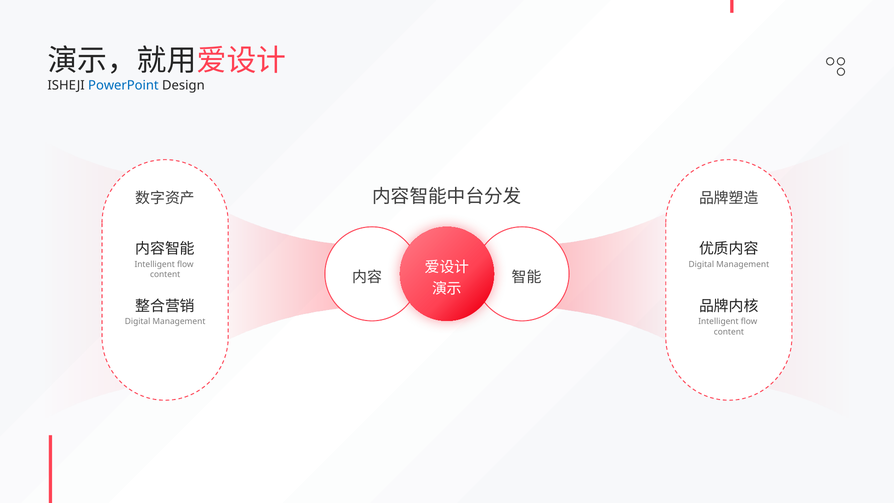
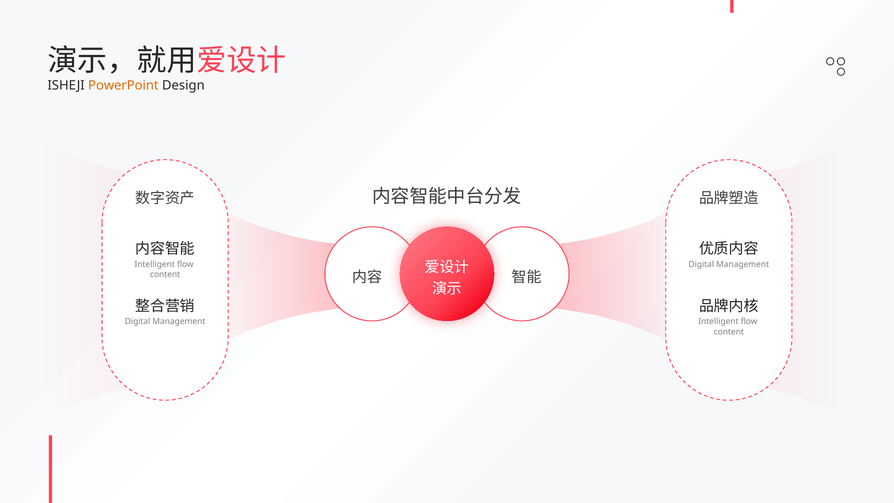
PowerPoint colour: blue -> orange (123, 85)
